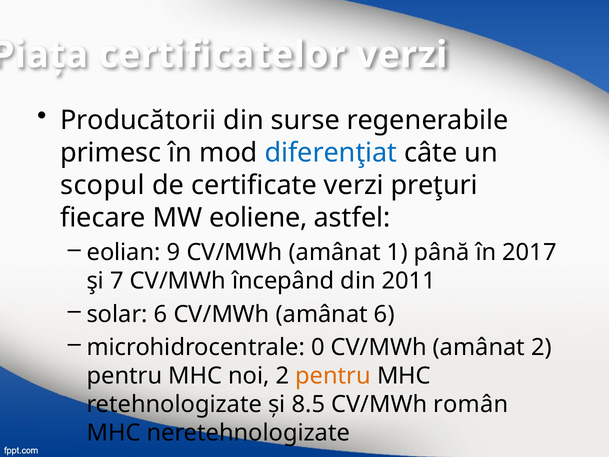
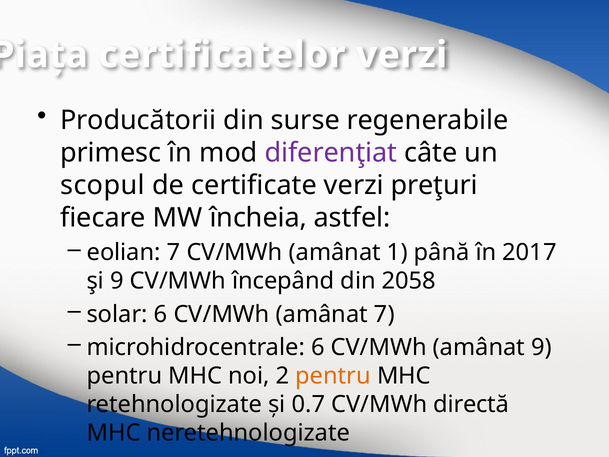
diferenţiat colour: blue -> purple (331, 153)
eoliene: eoliene -> încheia (258, 218)
eolian 9: 9 -> 7 (174, 252)
şi 7: 7 -> 9 (117, 281)
2011: 2011 -> 2058 (409, 281)
amânat 6: 6 -> 7 (384, 314)
microhidrocentrale 0: 0 -> 6 (318, 347)
amânat 2: 2 -> 9 (541, 347)
8.5: 8.5 -> 0.7 (308, 404)
român: român -> directă (471, 404)
